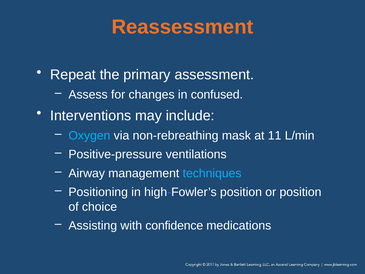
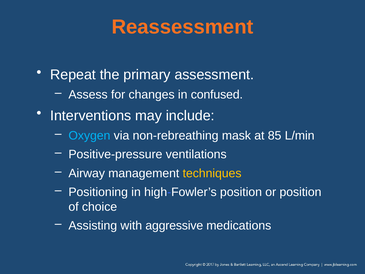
11: 11 -> 85 (275, 135)
techniques colour: light blue -> yellow (212, 173)
confidence: confidence -> aggressive (174, 225)
